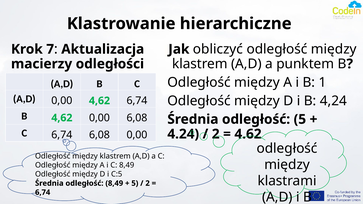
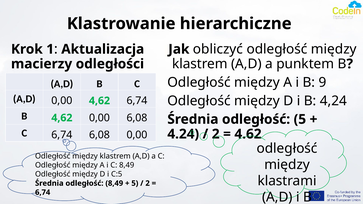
7: 7 -> 1 (50, 49)
1: 1 -> 9 (323, 82)
